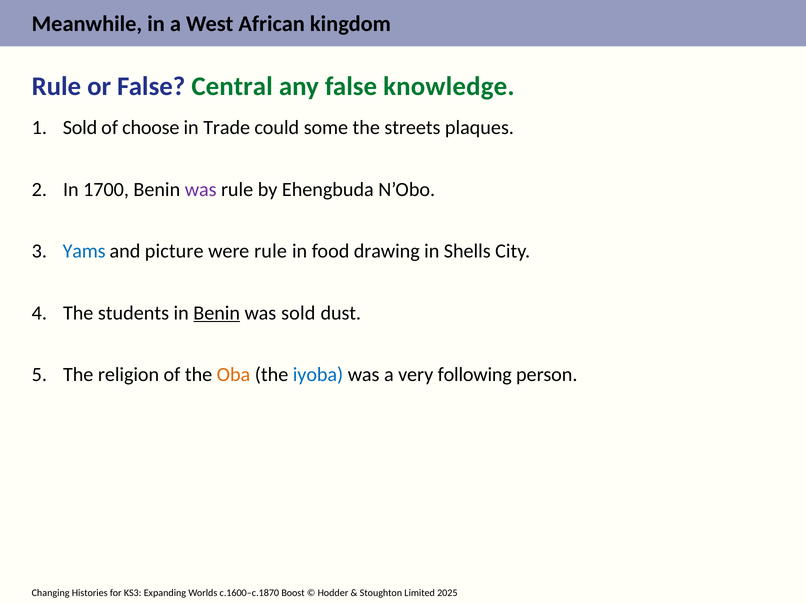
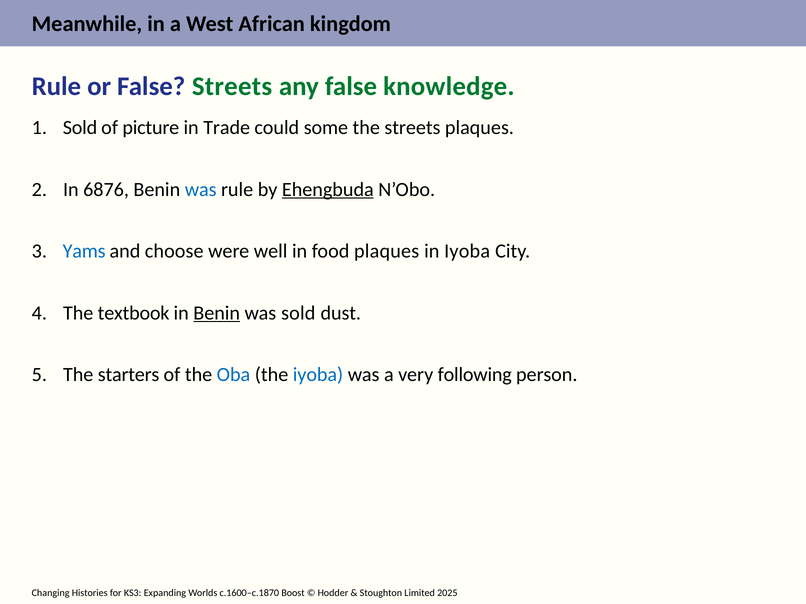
False Central: Central -> Streets (232, 87)
choose: choose -> picture (151, 128)
1700: 1700 -> 6876 (106, 190)
was colour: purple -> blue (201, 190)
Ehengbuda underline: none -> present (328, 190)
picture: picture -> choose (174, 251)
were rule: rule -> well (271, 251)
food drawing: drawing -> plaques (387, 251)
in Shells: Shells -> Iyoba (467, 251)
students: students -> textbook (134, 313)
religion: religion -> starters (129, 375)
Oba colour: orange -> blue (233, 375)
